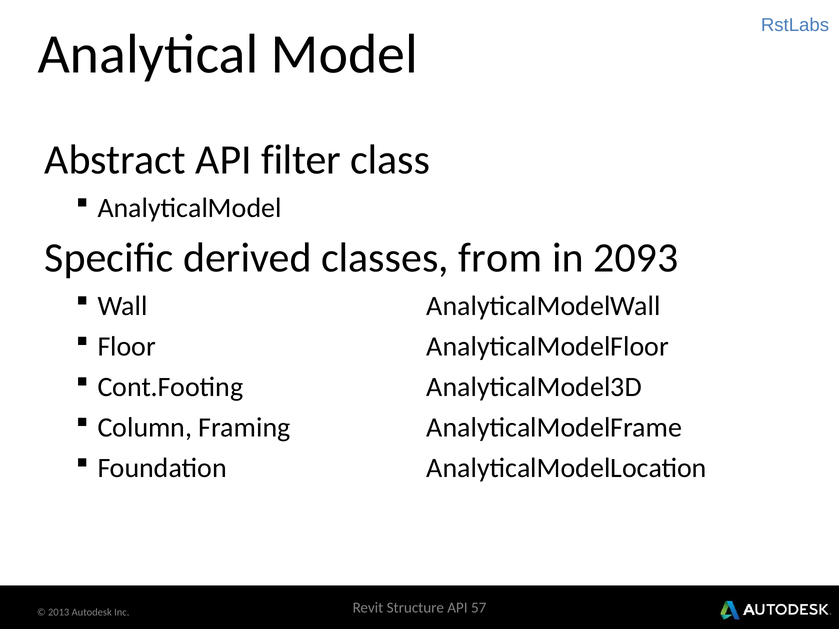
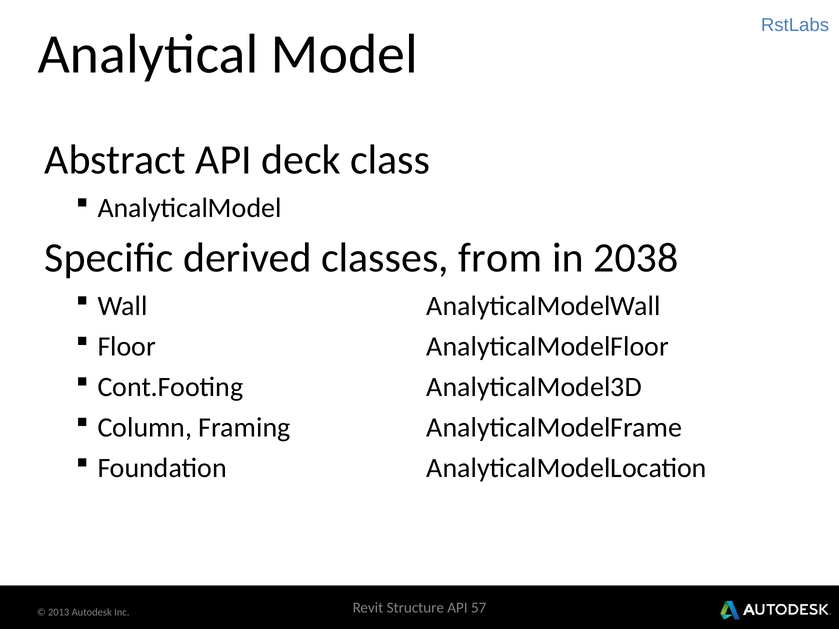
filter: filter -> deck (301, 160)
2093: 2093 -> 2038 (636, 258)
